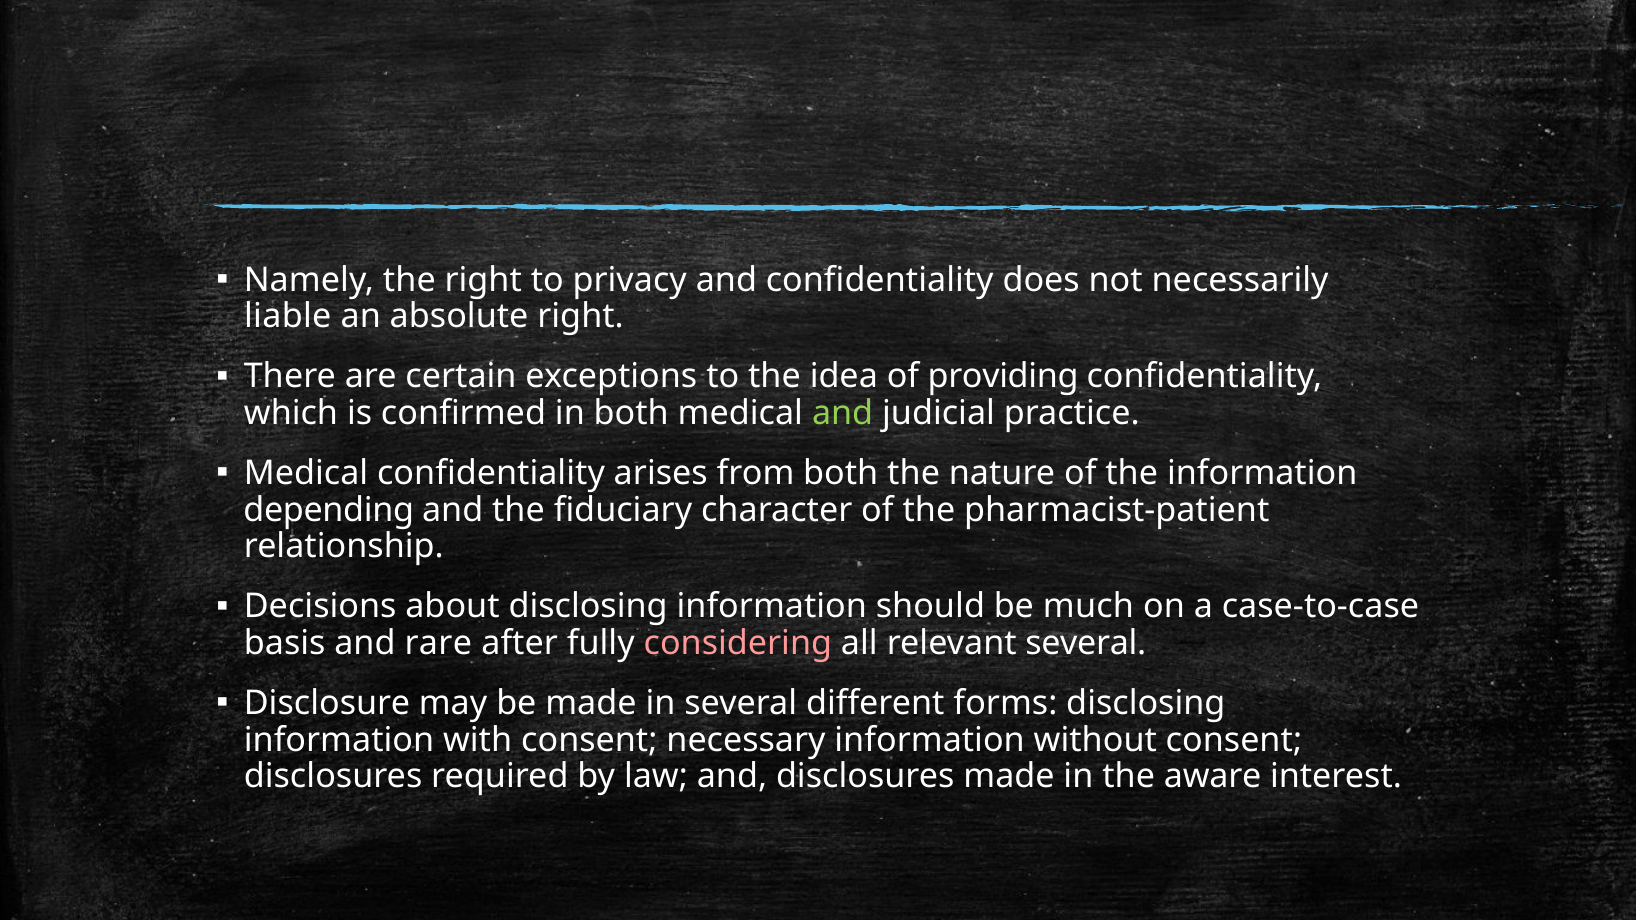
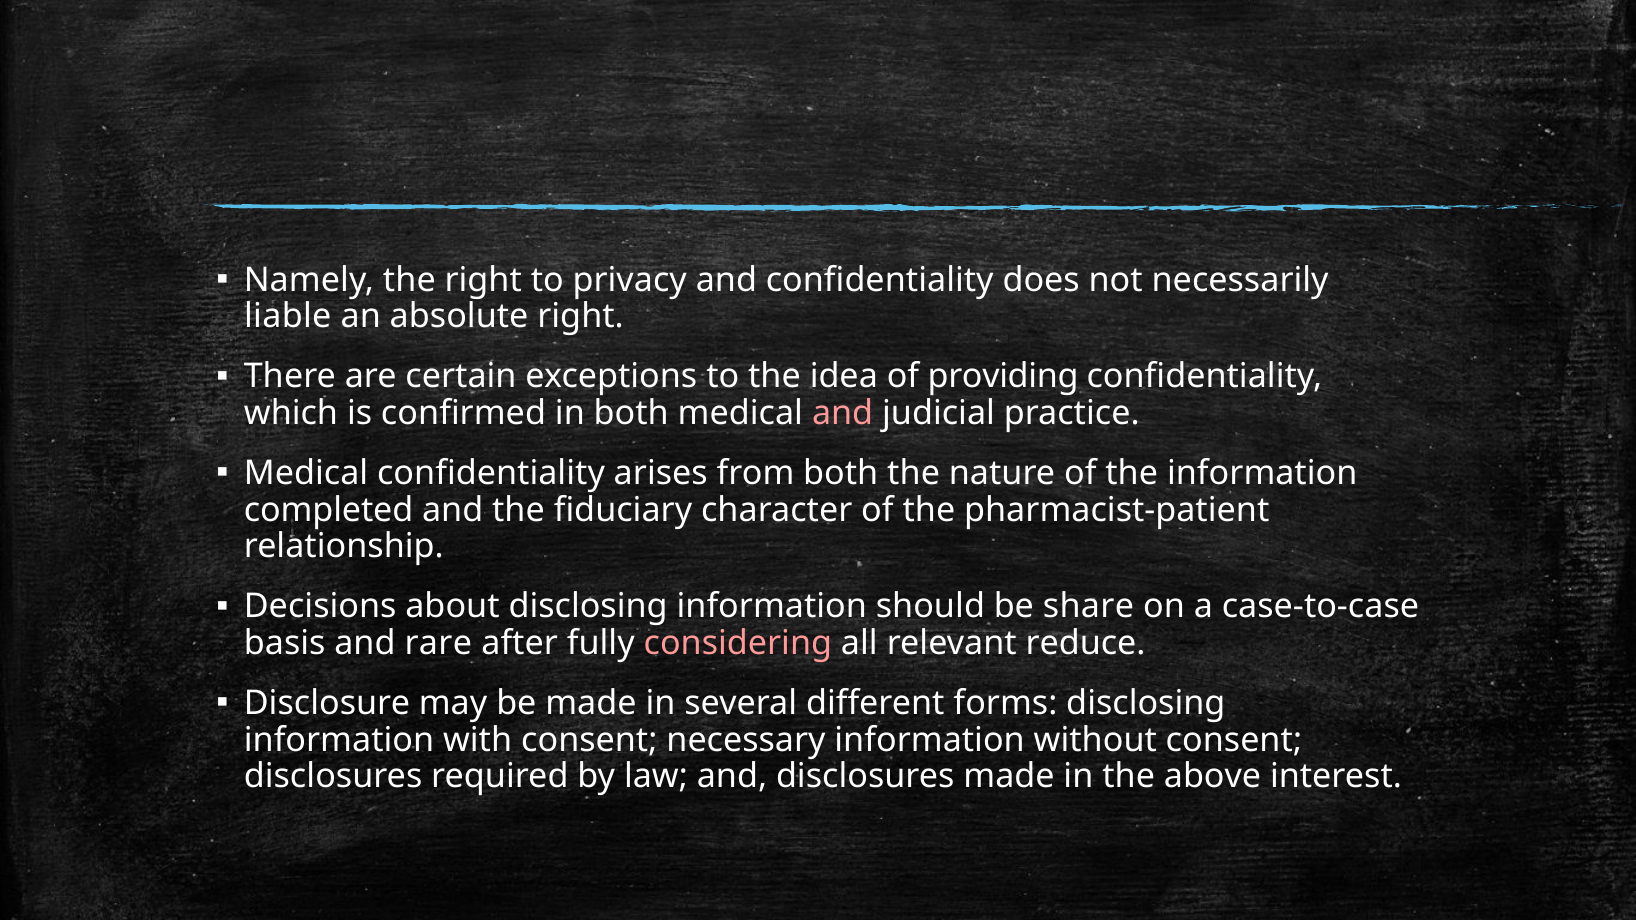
and colour: light green -> pink (843, 413)
depending: depending -> completed (329, 510)
much: much -> share (1088, 607)
relevant several: several -> reduce (1086, 643)
aware: aware -> above (1213, 777)
